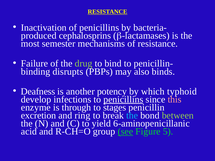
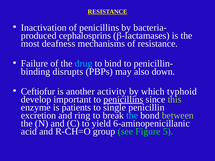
semester: semester -> deafness (59, 44)
drug colour: light green -> light blue (84, 64)
binds: binds -> down (163, 72)
Deafness: Deafness -> Ceftiofur (38, 92)
potency: potency -> activity (112, 92)
infections: infections -> important (72, 100)
this colour: pink -> light green (175, 100)
through: through -> patients (76, 108)
stages: stages -> single (115, 108)
see underline: present -> none (125, 132)
